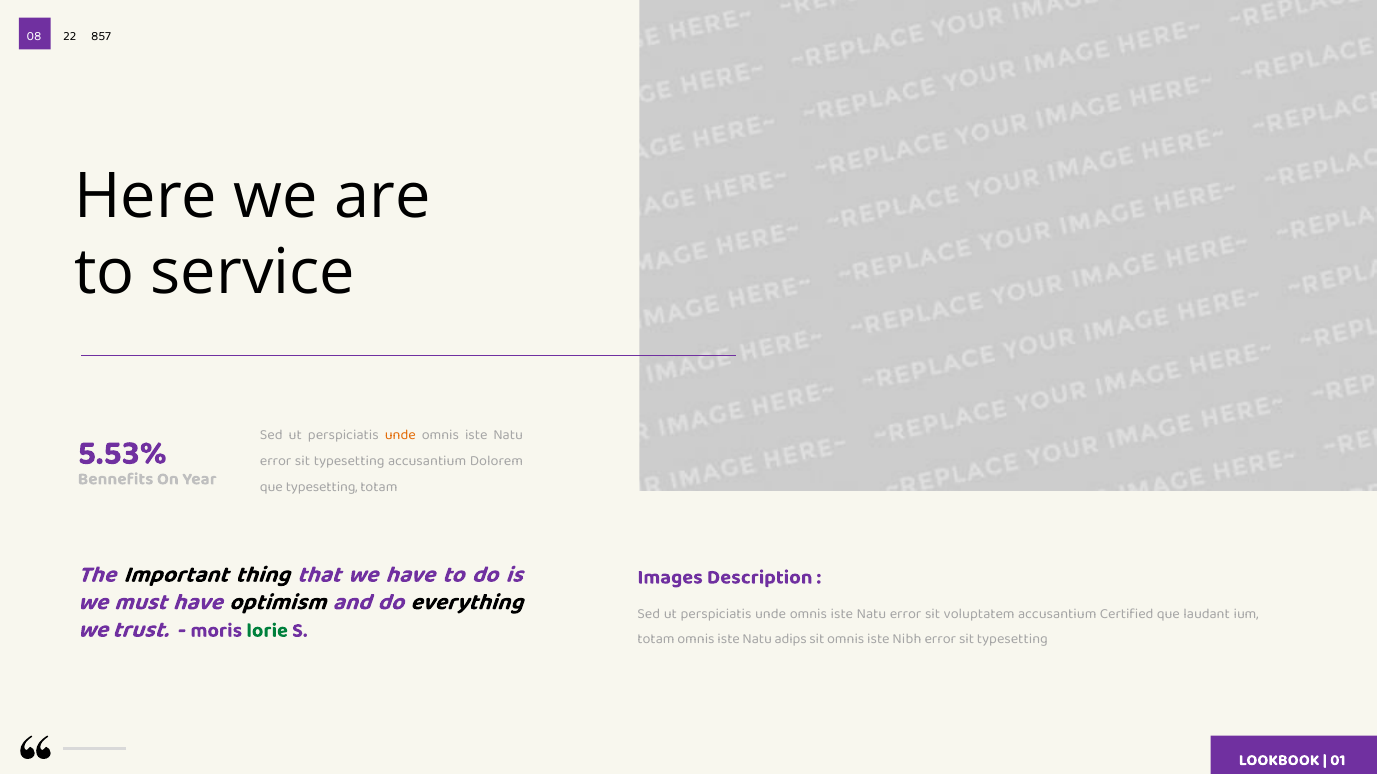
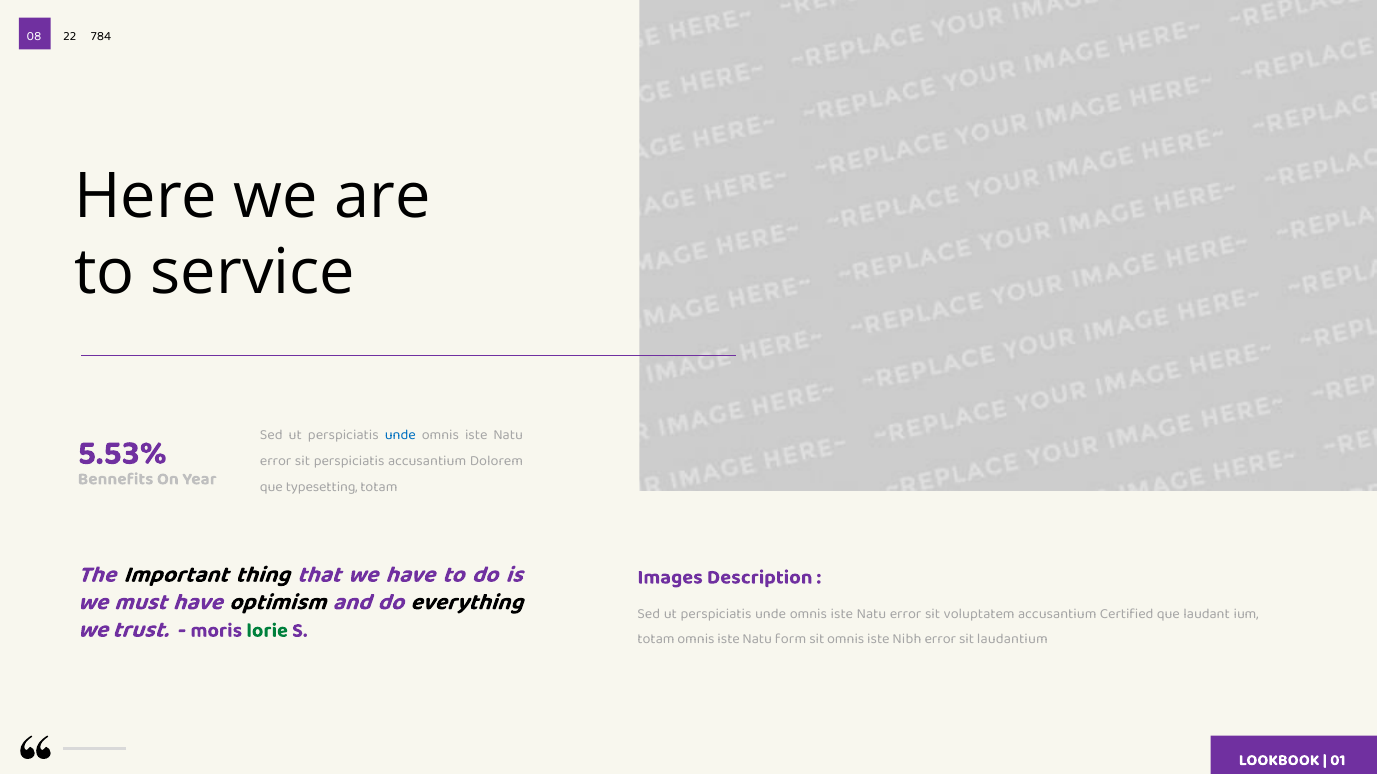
857: 857 -> 784 (101, 37)
unde colour: orange -> blue (400, 435)
typesetting: typesetting -> perspiciatis (349, 461)
adips: adips -> form (791, 640)
typesetting: typesetting -> laudantium (1012, 640)
